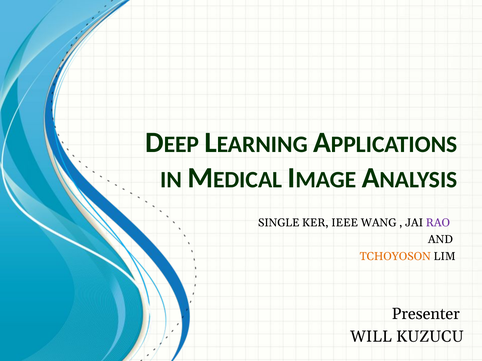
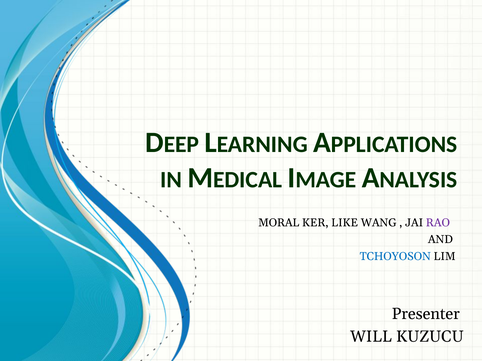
SINGLE: SINGLE -> MORAL (279, 223)
IEEE: IEEE -> LIKE (345, 223)
TCHOYOSON colour: orange -> blue (395, 257)
